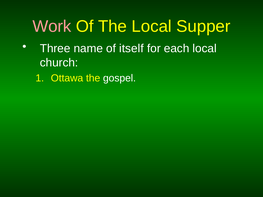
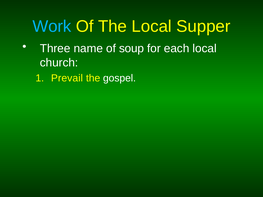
Work colour: pink -> light blue (52, 26)
itself: itself -> soup (132, 49)
Ottawa: Ottawa -> Prevail (67, 78)
